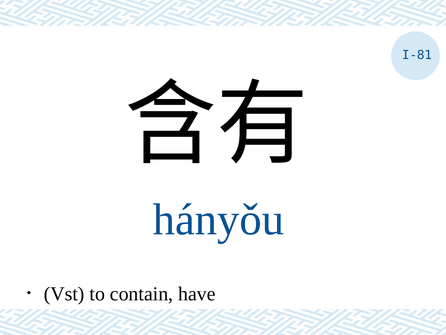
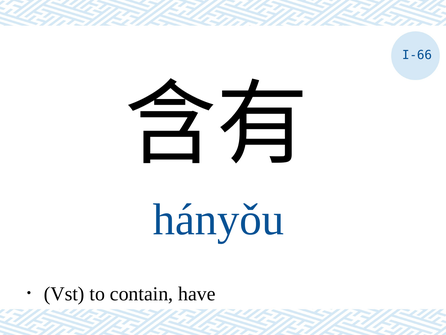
I-81: I-81 -> I-66 (417, 55)
